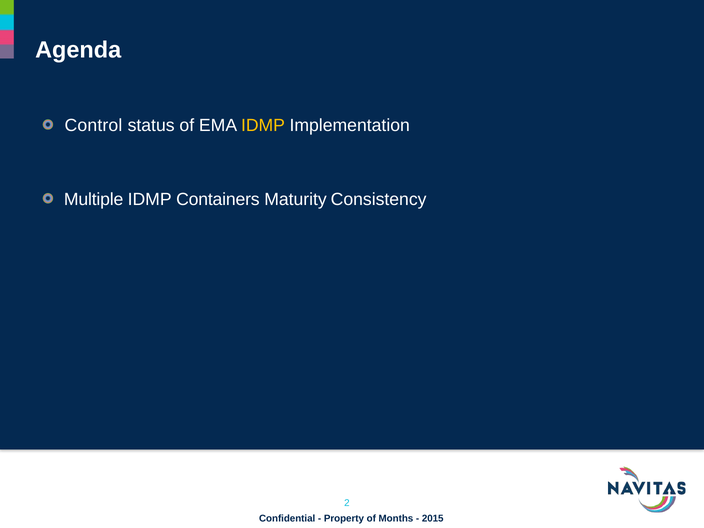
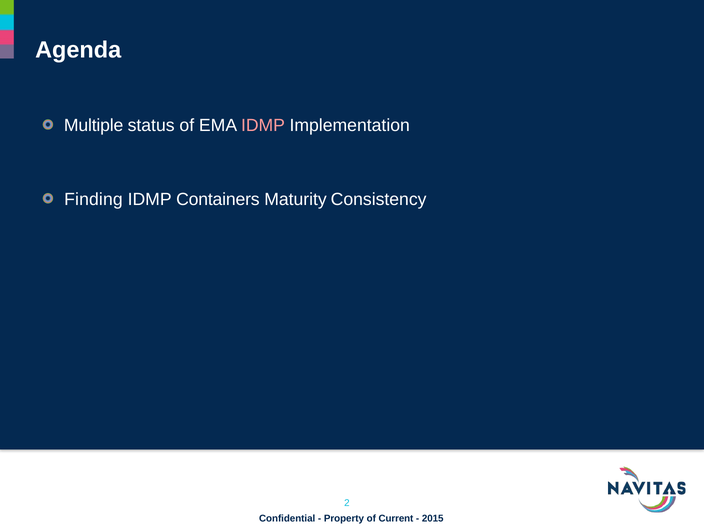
Control: Control -> Multiple (94, 125)
IDMP colour: yellow -> pink (263, 125)
Multiple: Multiple -> Finding (93, 199)
Months: Months -> Current (396, 519)
